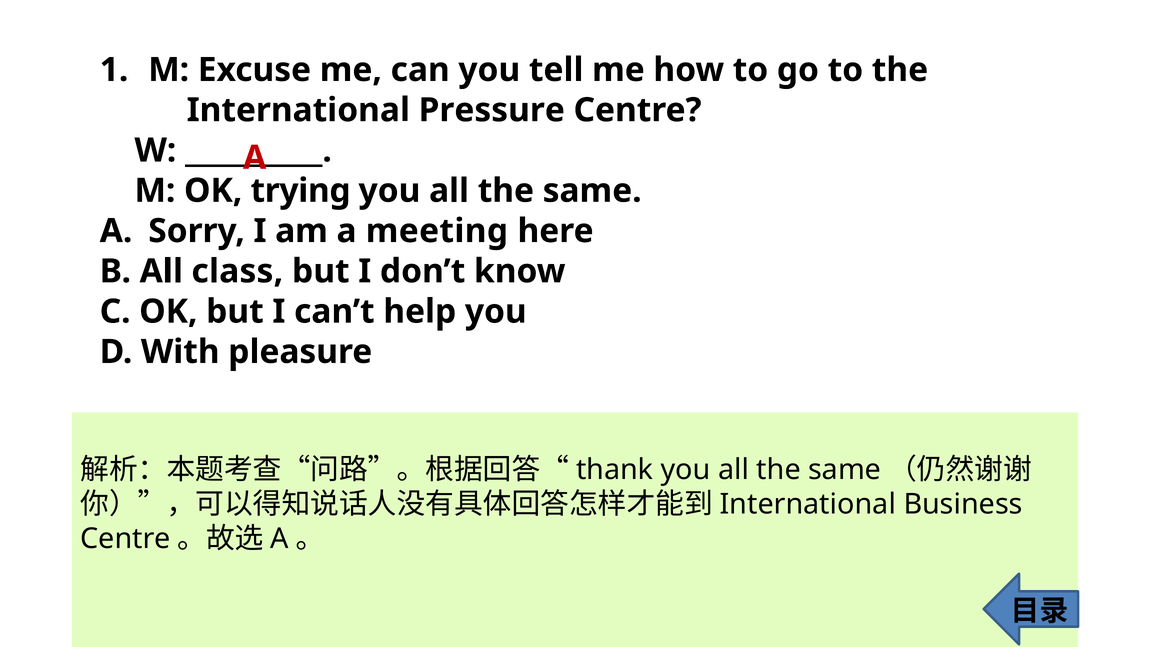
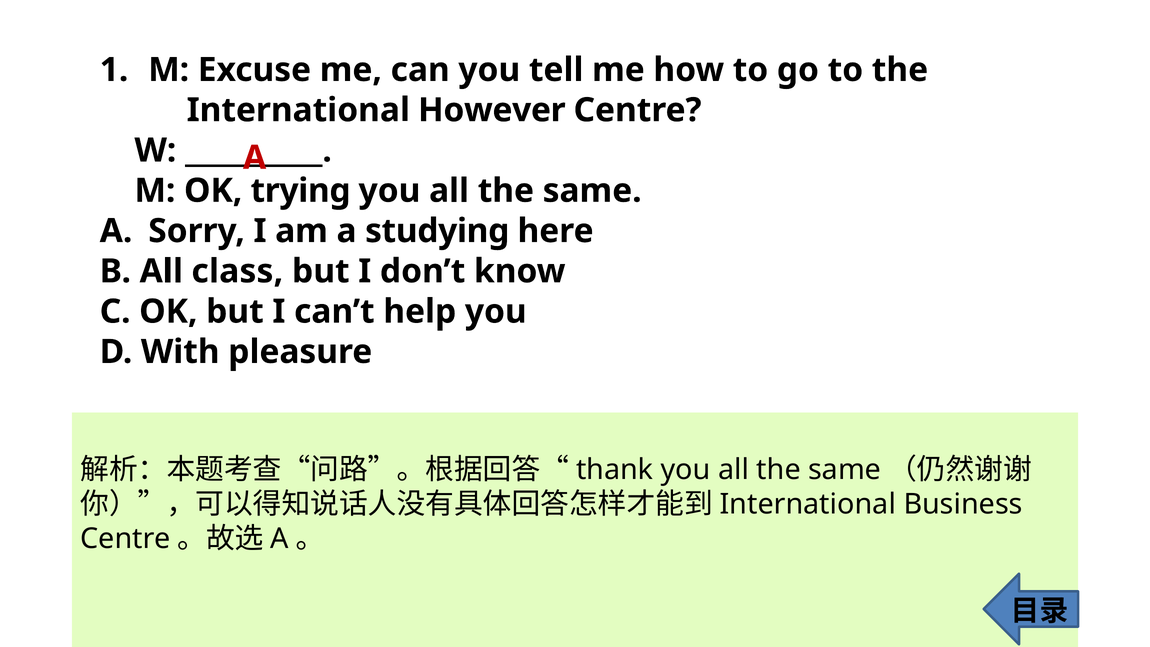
Pressure: Pressure -> However (492, 110)
meeting: meeting -> studying (437, 231)
